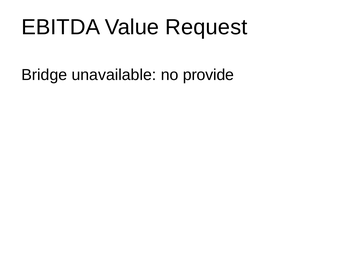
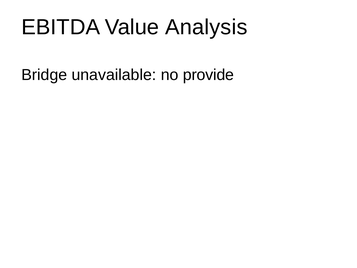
Request: Request -> Analysis (206, 27)
